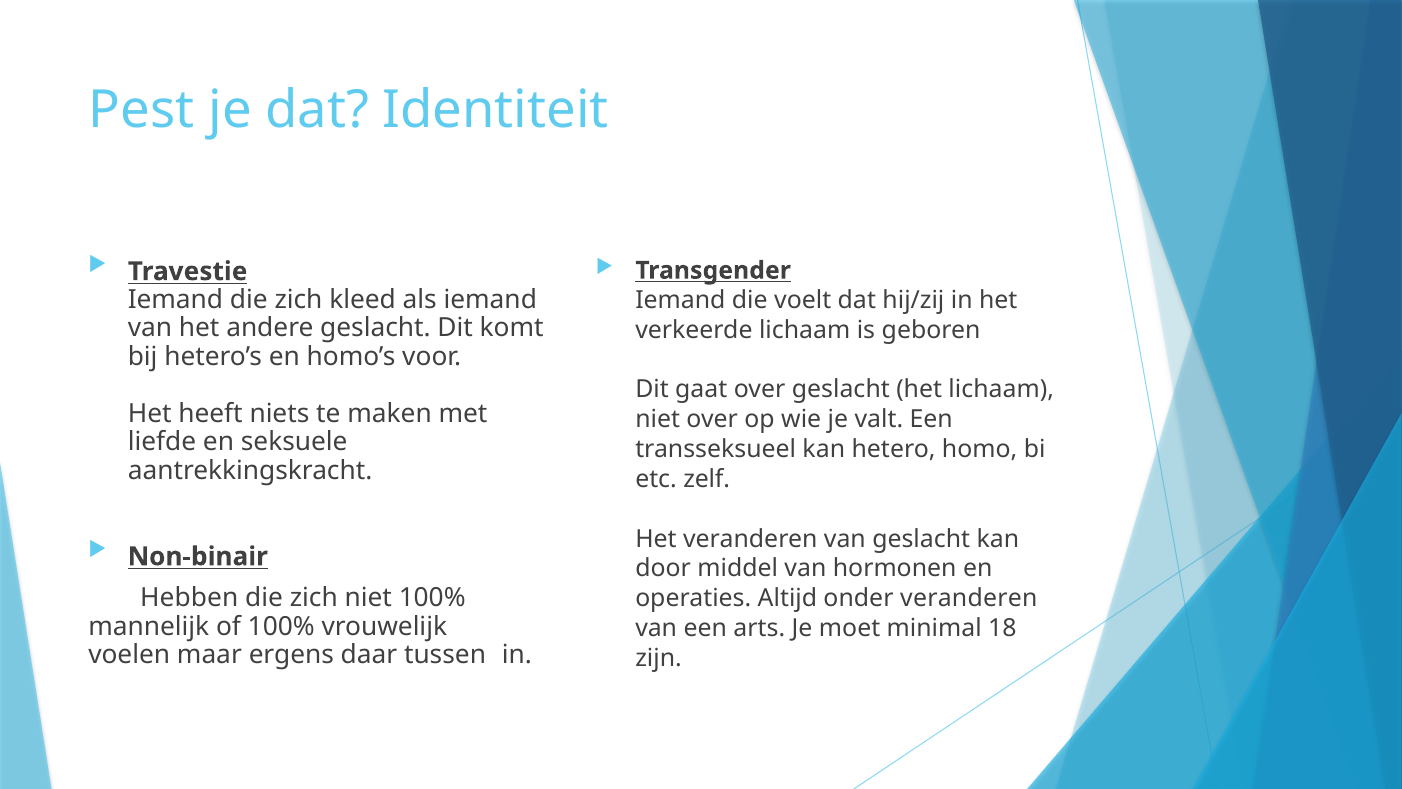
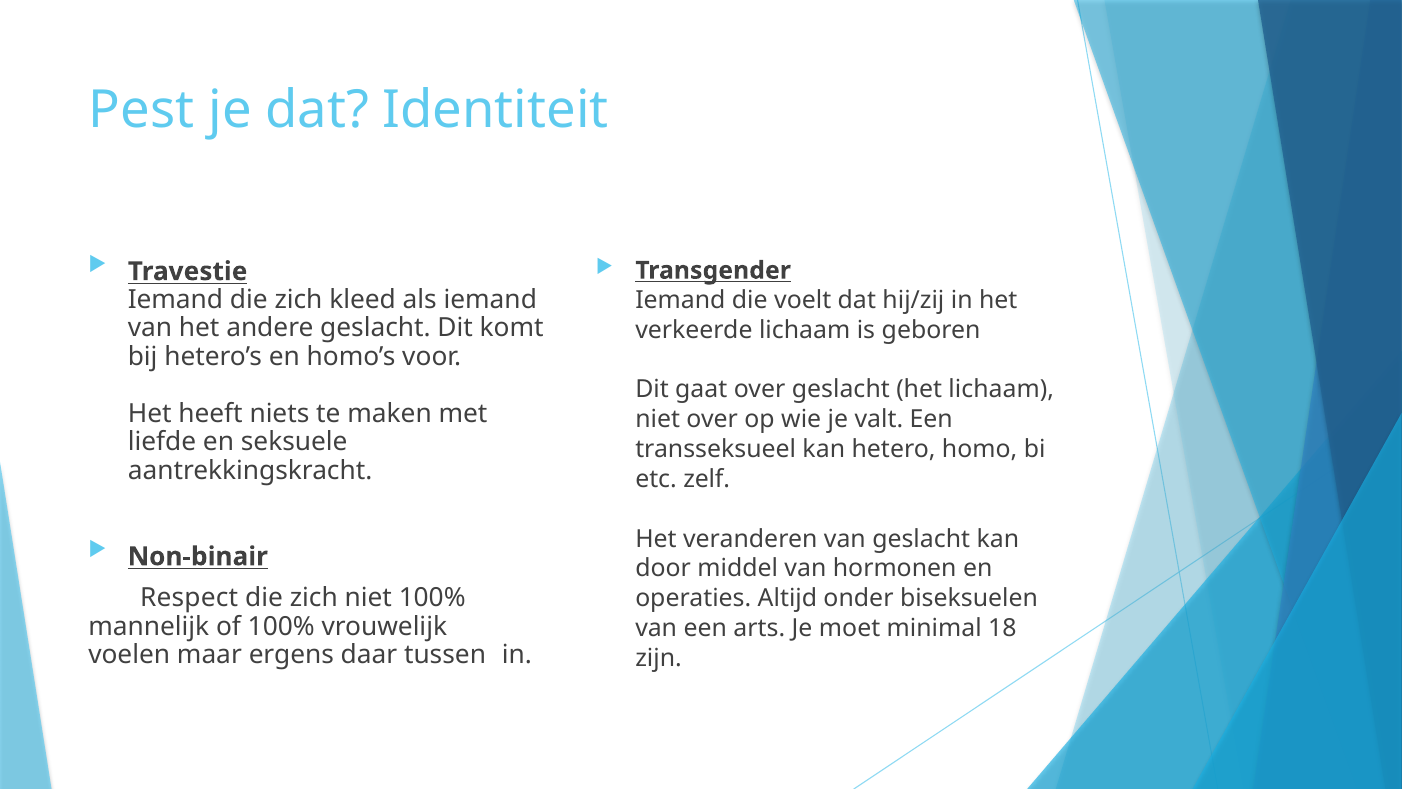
Hebben: Hebben -> Respect (189, 598)
onder veranderen: veranderen -> biseksuelen (969, 598)
